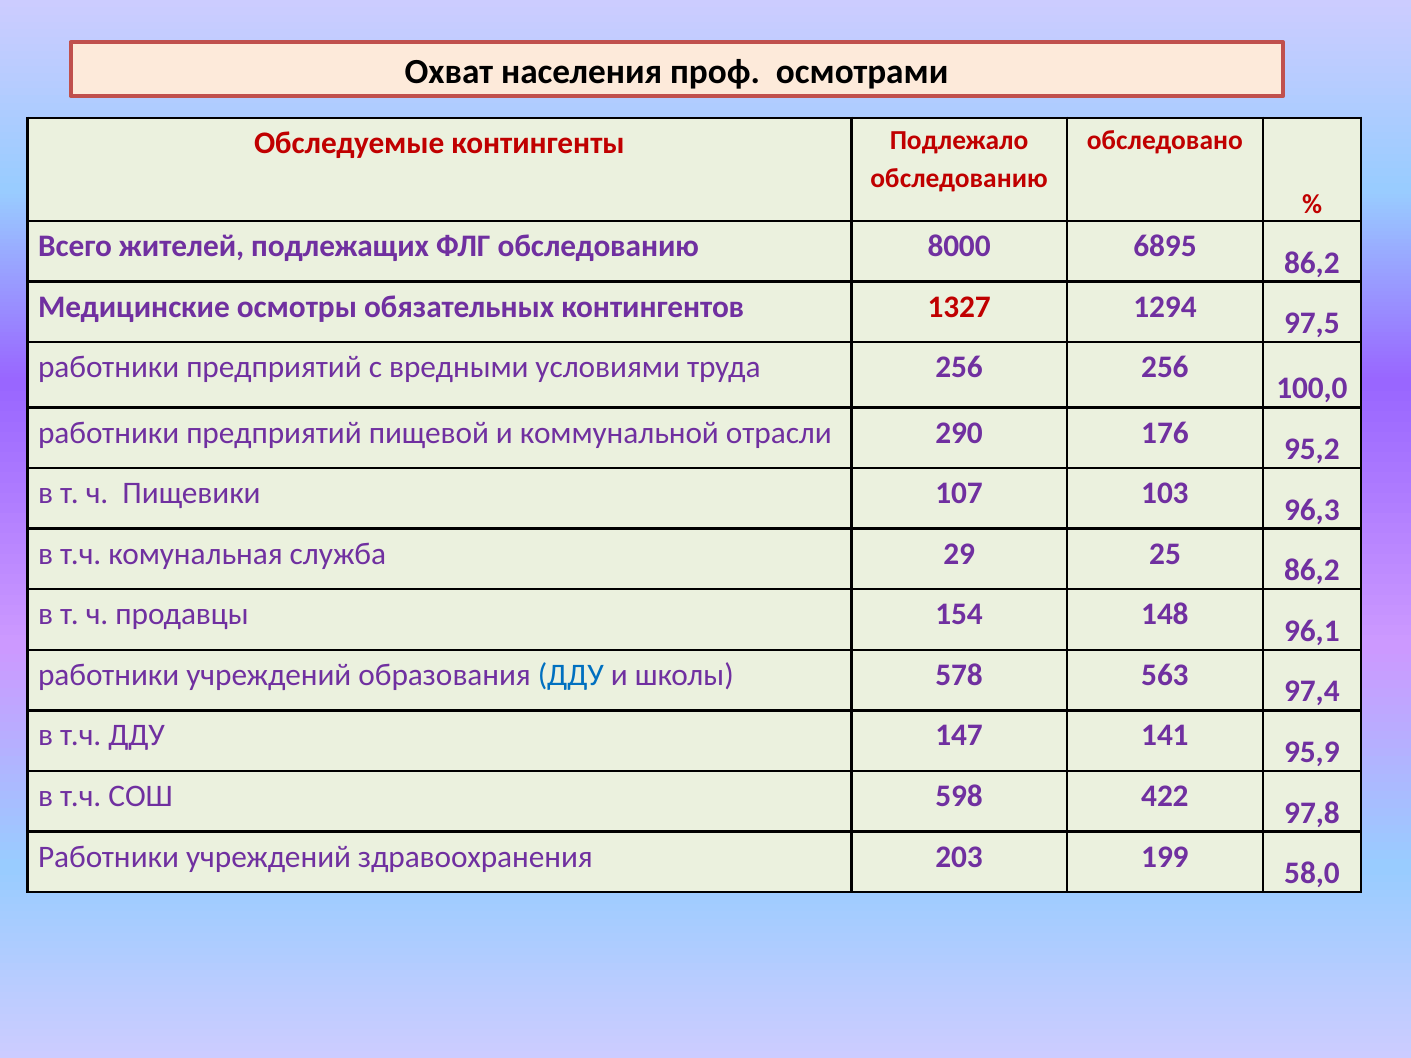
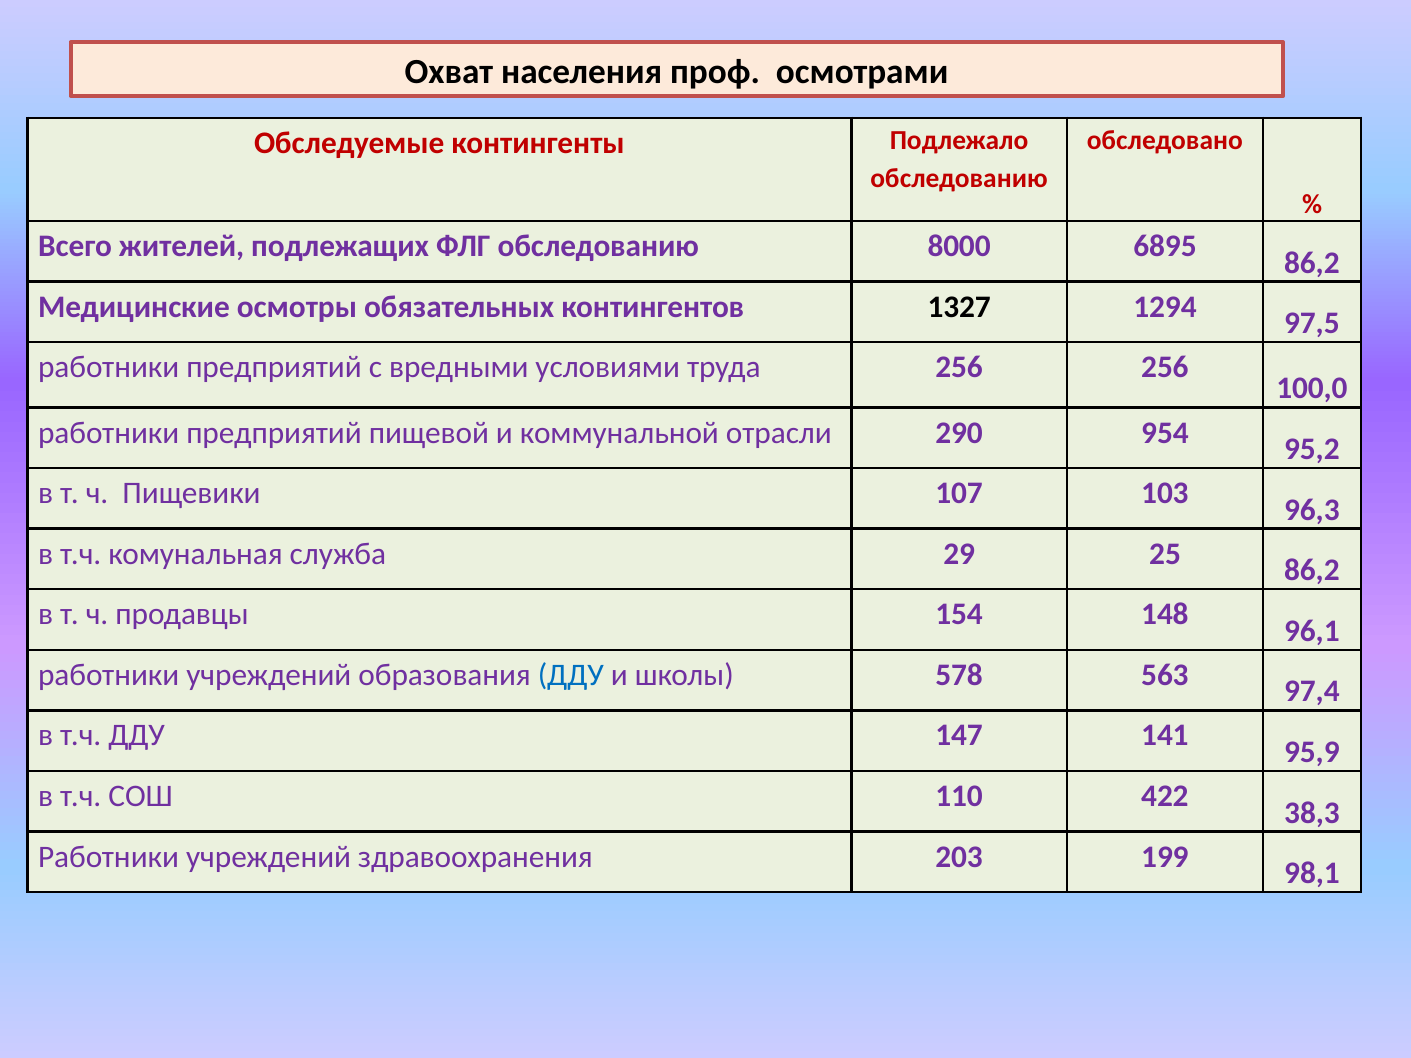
1327 colour: red -> black (959, 307)
176: 176 -> 954 (1165, 433)
598: 598 -> 110 (959, 796)
97,8: 97,8 -> 38,3 (1312, 813)
58,0: 58,0 -> 98,1 (1312, 874)
